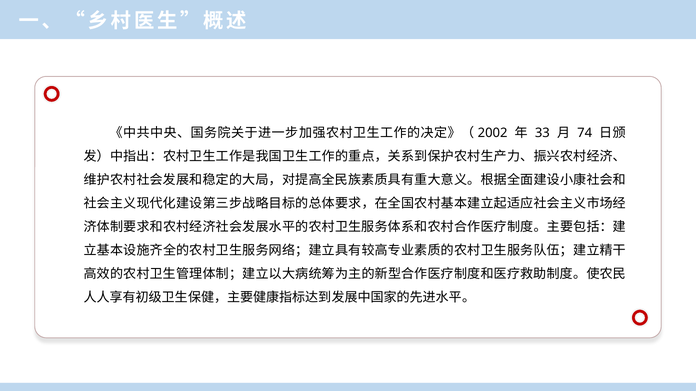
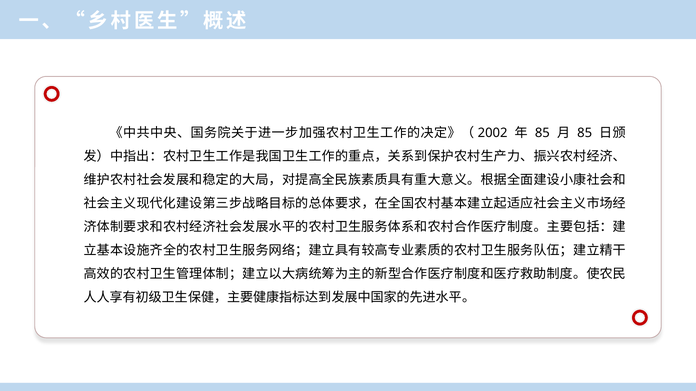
33: 33 -> 85 (542, 133)
74: 74 -> 85 (585, 133)
